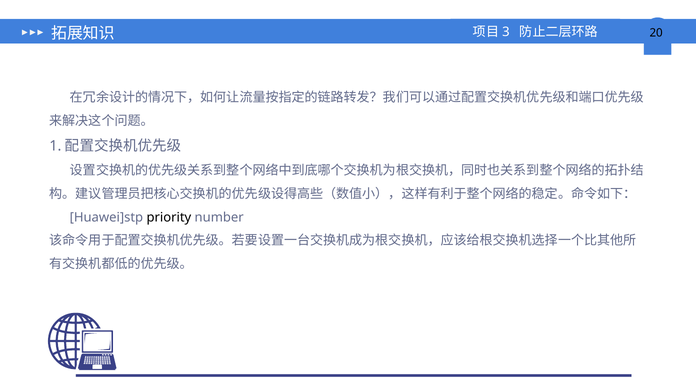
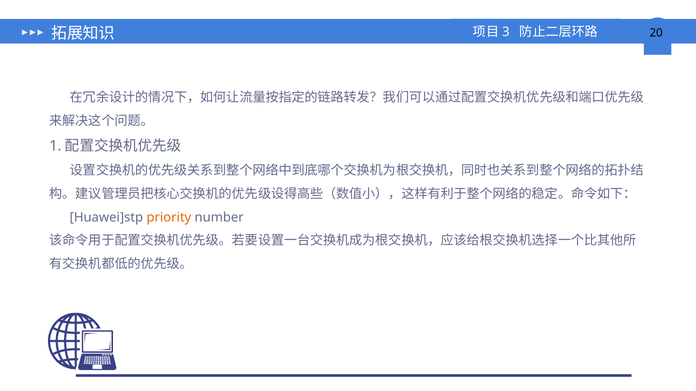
priority colour: black -> orange (169, 217)
